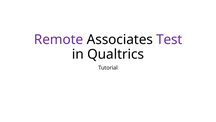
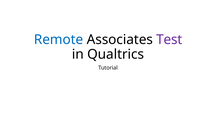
Remote colour: purple -> blue (59, 39)
